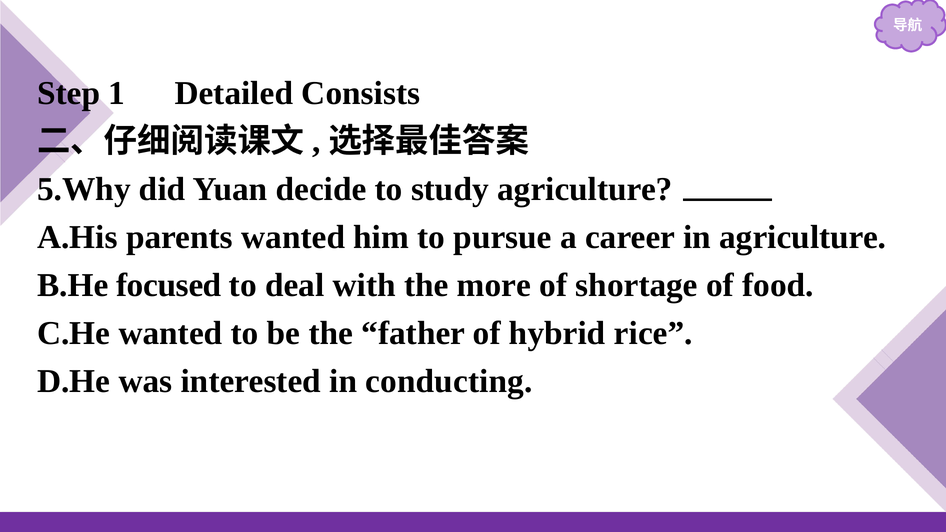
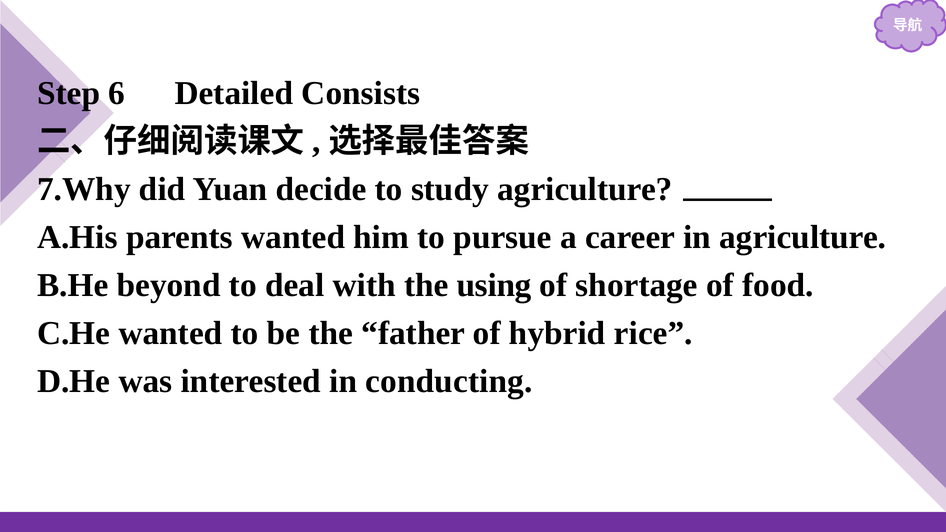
1: 1 -> 6 (117, 93)
5.Why: 5.Why -> 7.Why (84, 189)
focused: focused -> beyond (169, 285)
more: more -> using (494, 285)
